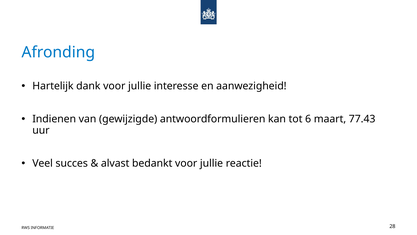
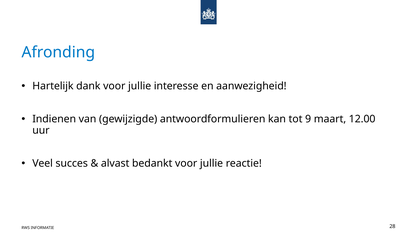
6: 6 -> 9 (308, 119)
77.43: 77.43 -> 12.00 (362, 119)
